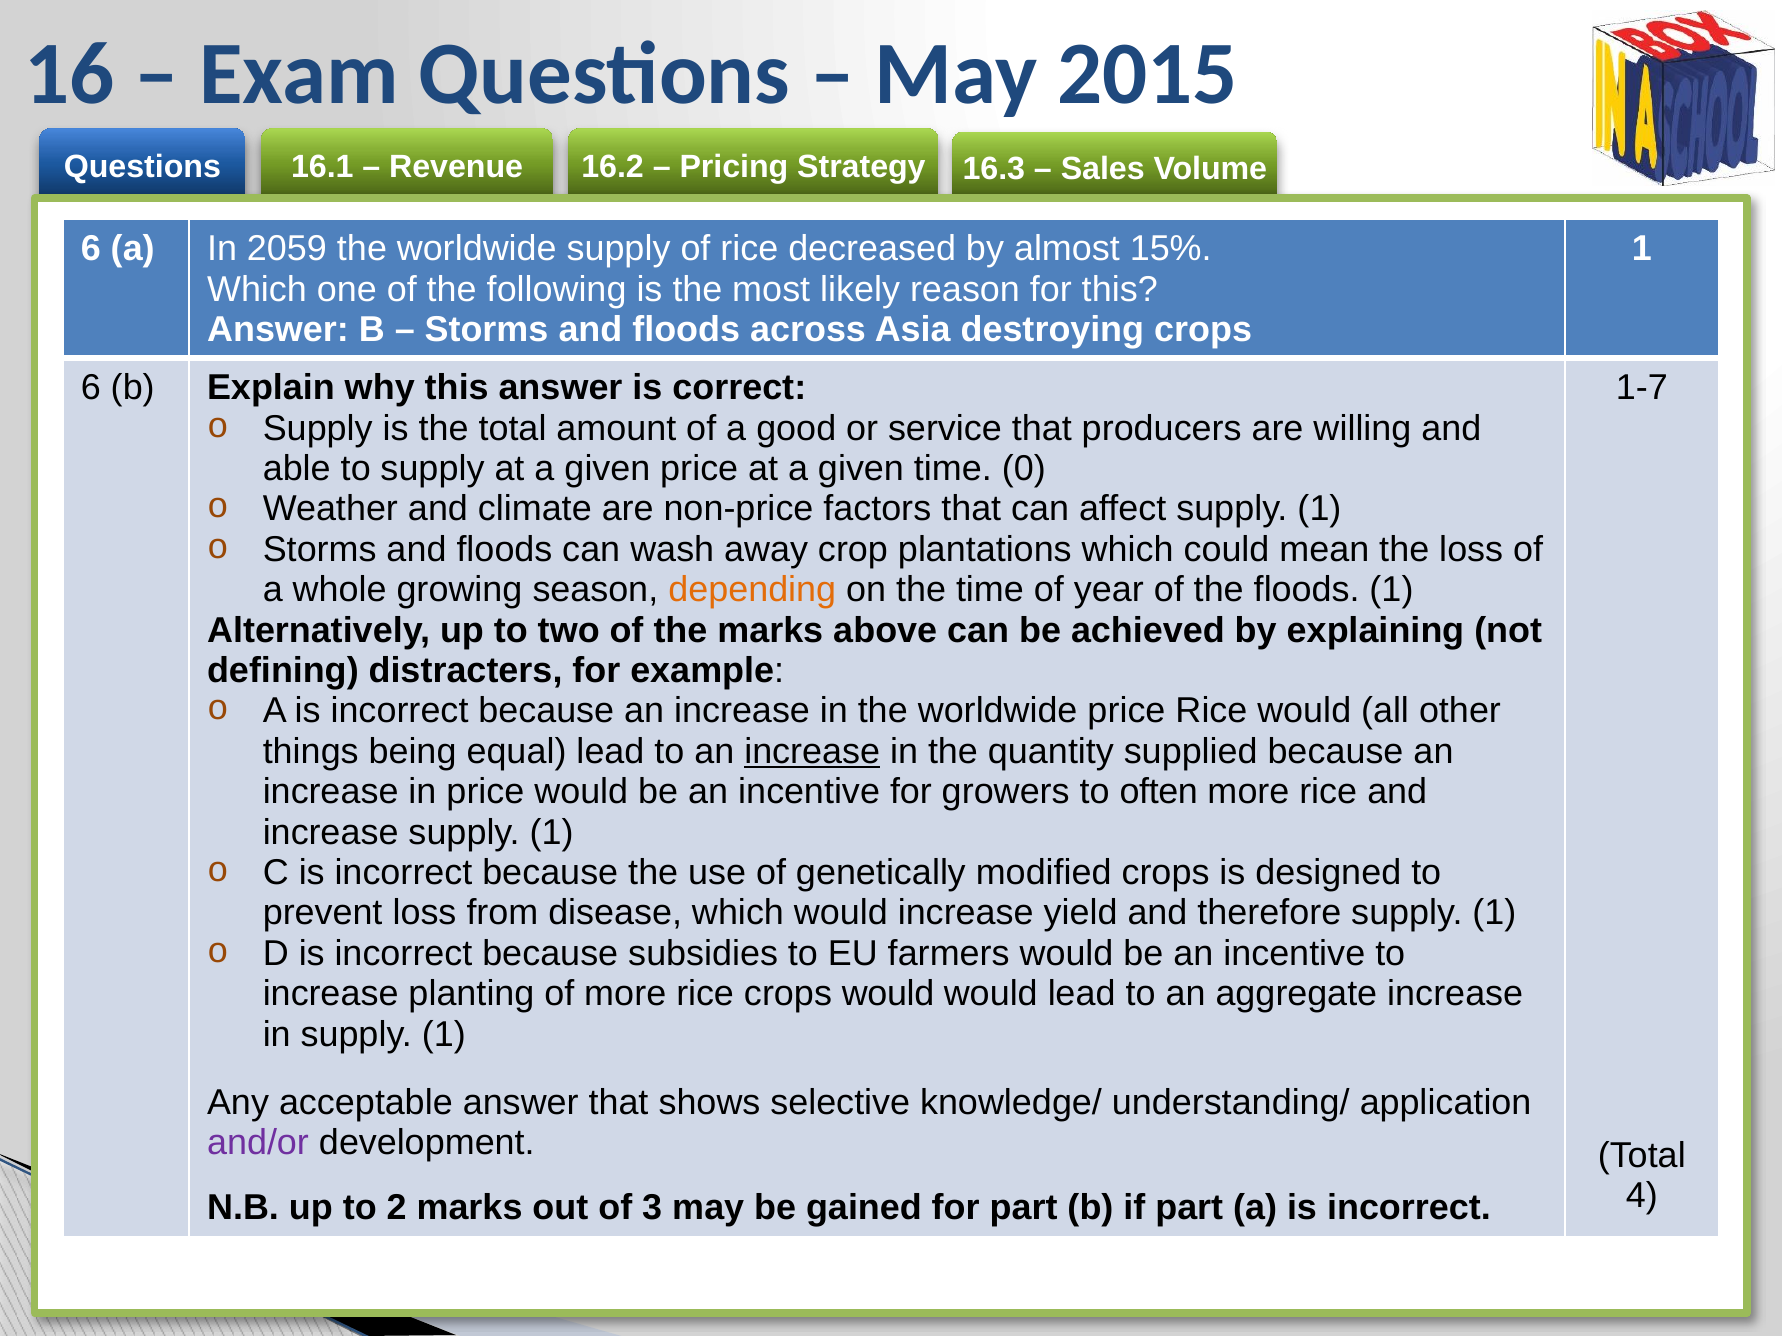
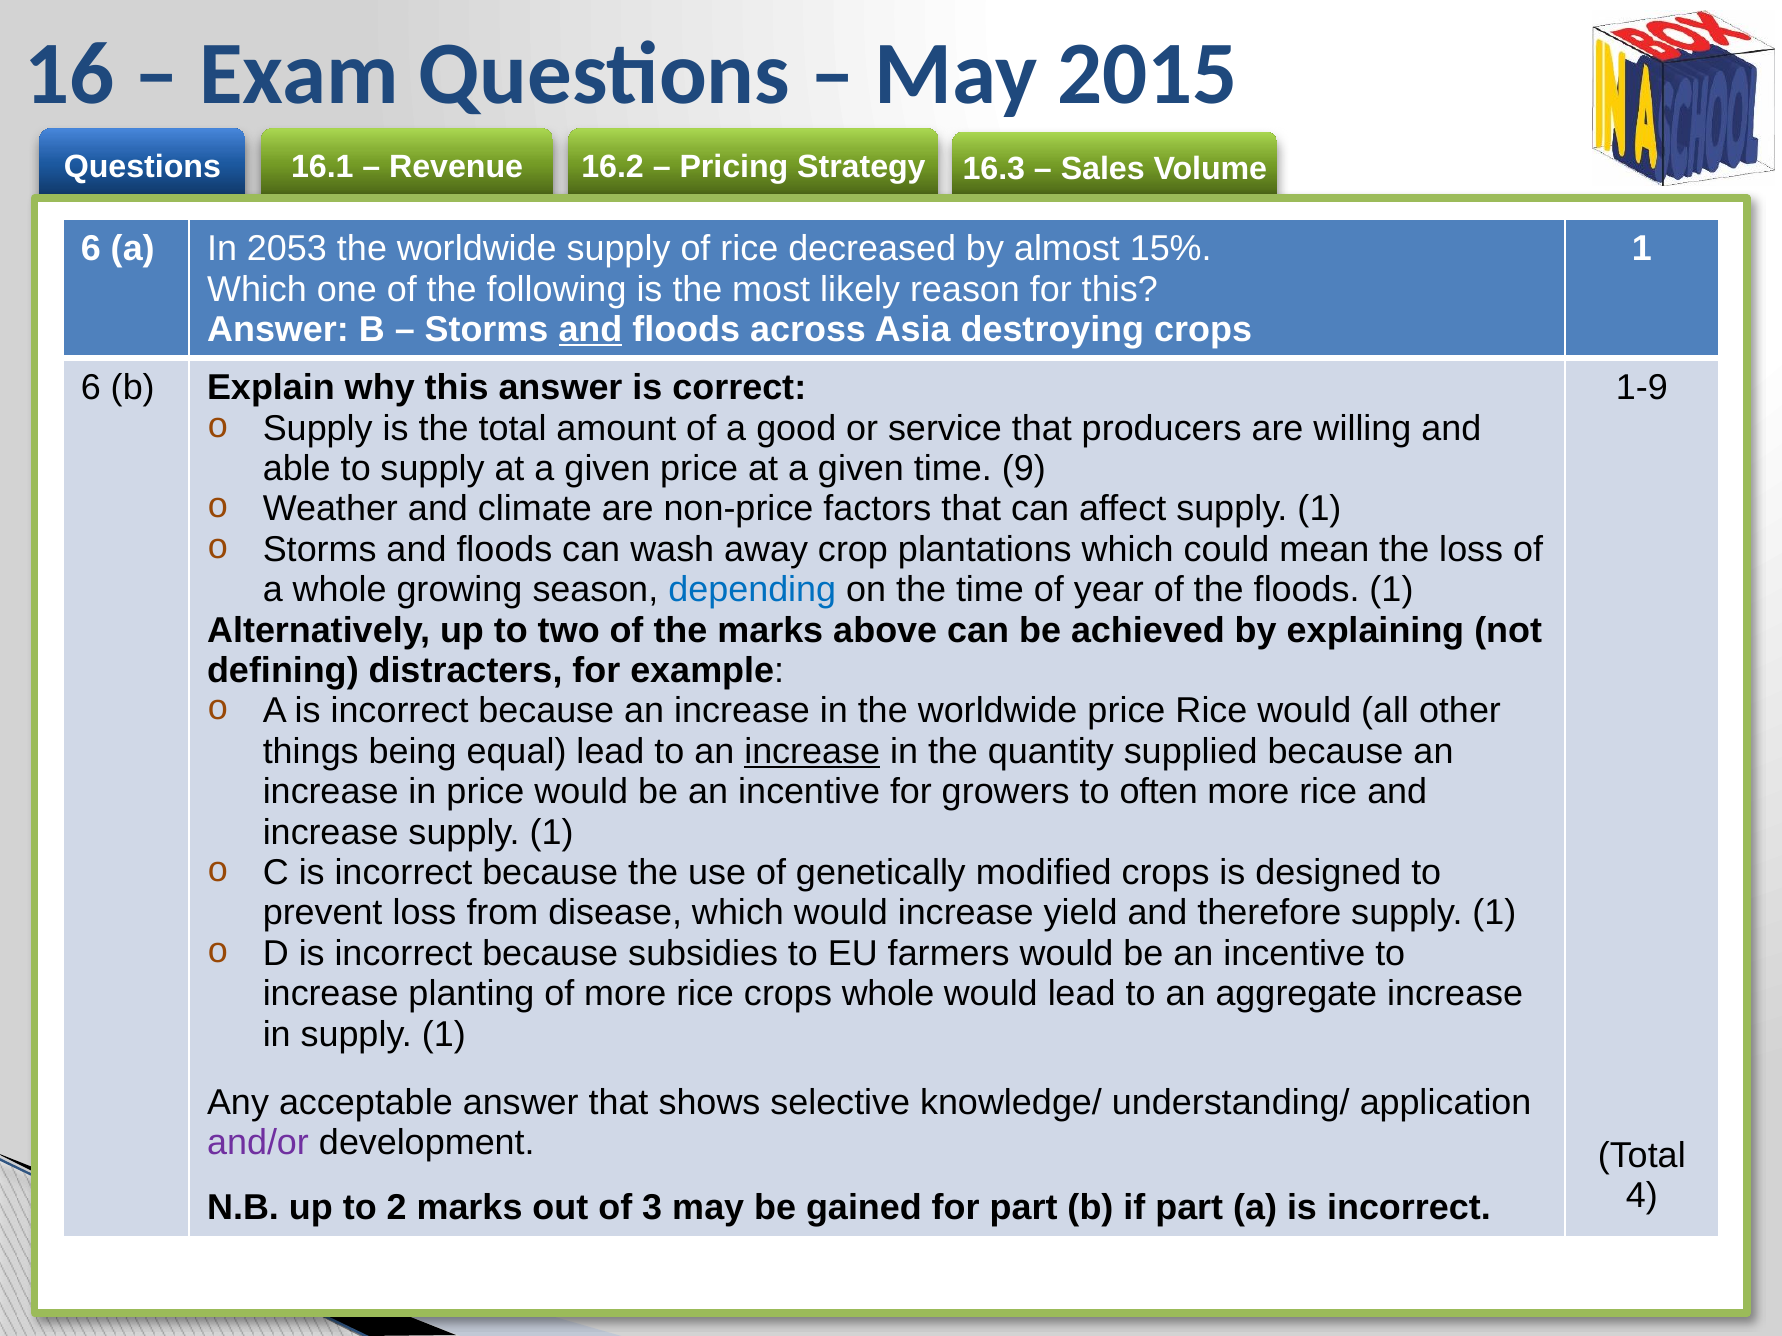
2059: 2059 -> 2053 (287, 249)
and underline: none -> present (590, 330)
1-7: 1-7 -> 1-9 (1642, 388)
0: 0 -> 9 (1024, 469)
depending colour: orange -> blue (752, 590)
crops would: would -> whole (888, 994)
